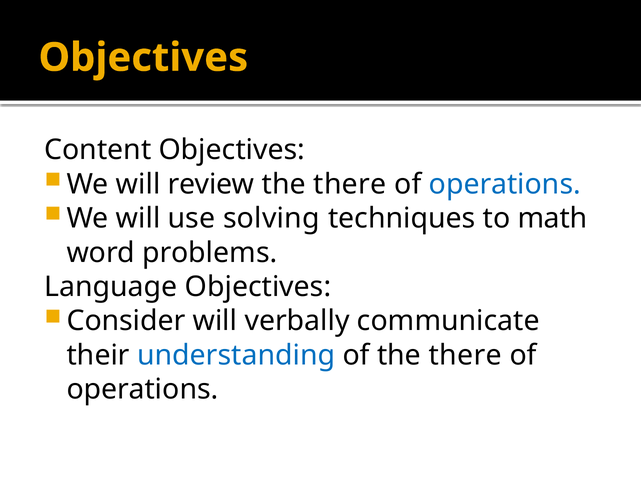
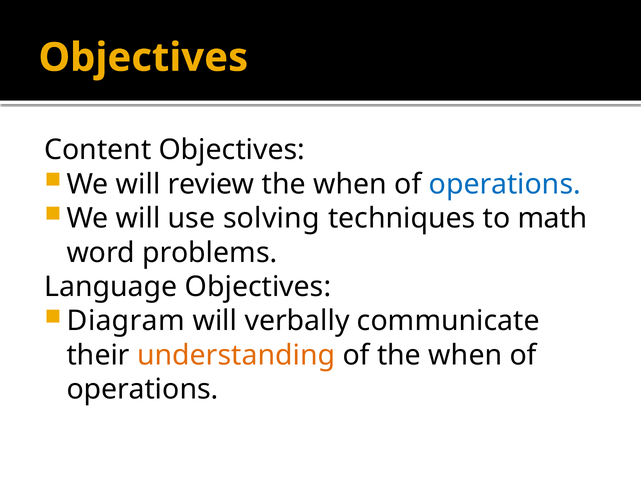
review the there: there -> when (350, 184)
Consider: Consider -> Diagram (126, 321)
understanding colour: blue -> orange (236, 355)
of the there: there -> when (465, 355)
